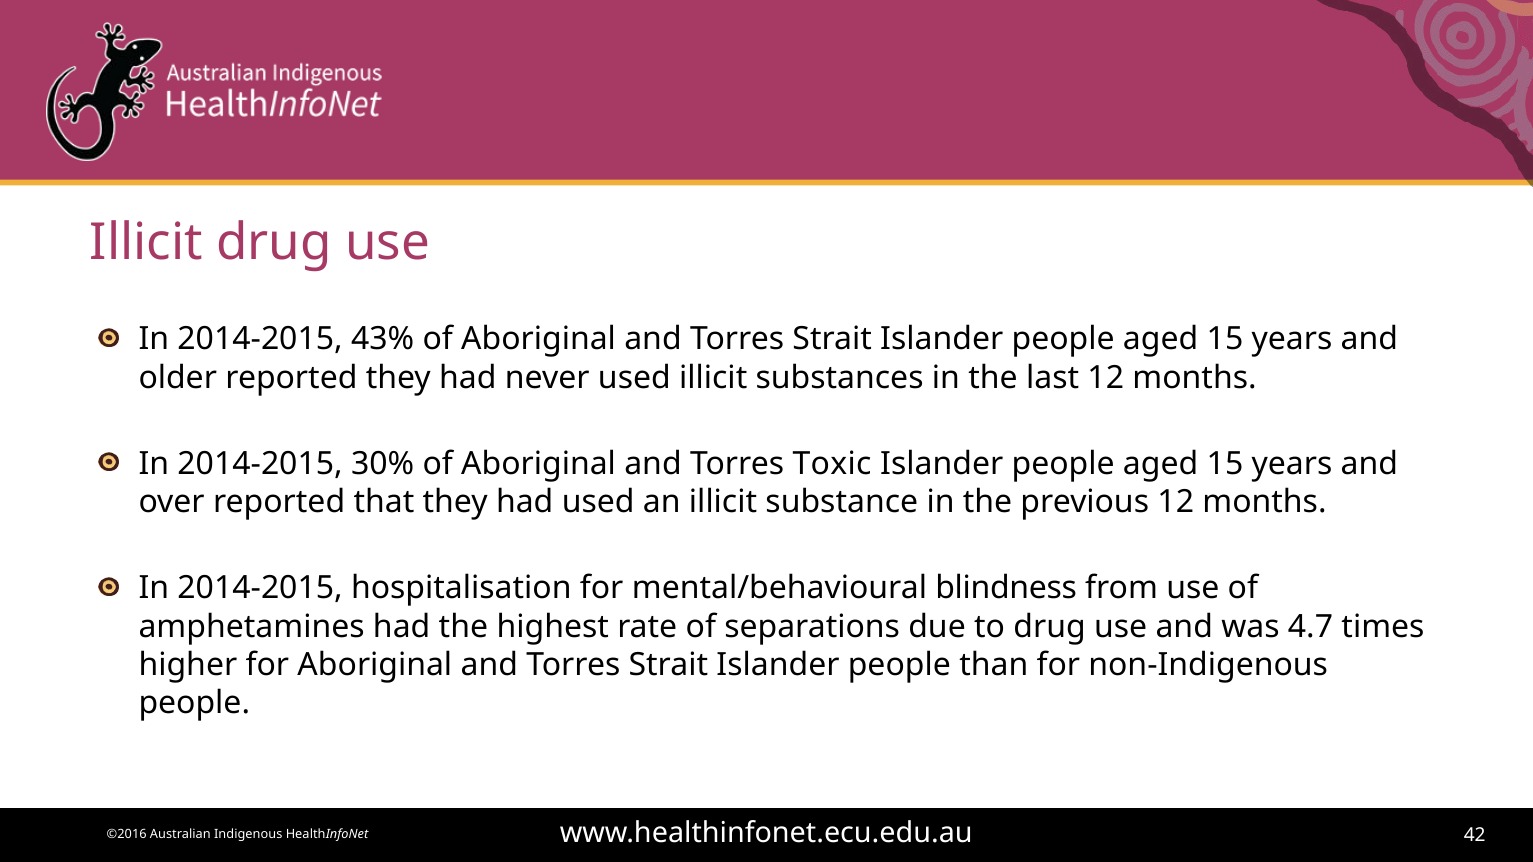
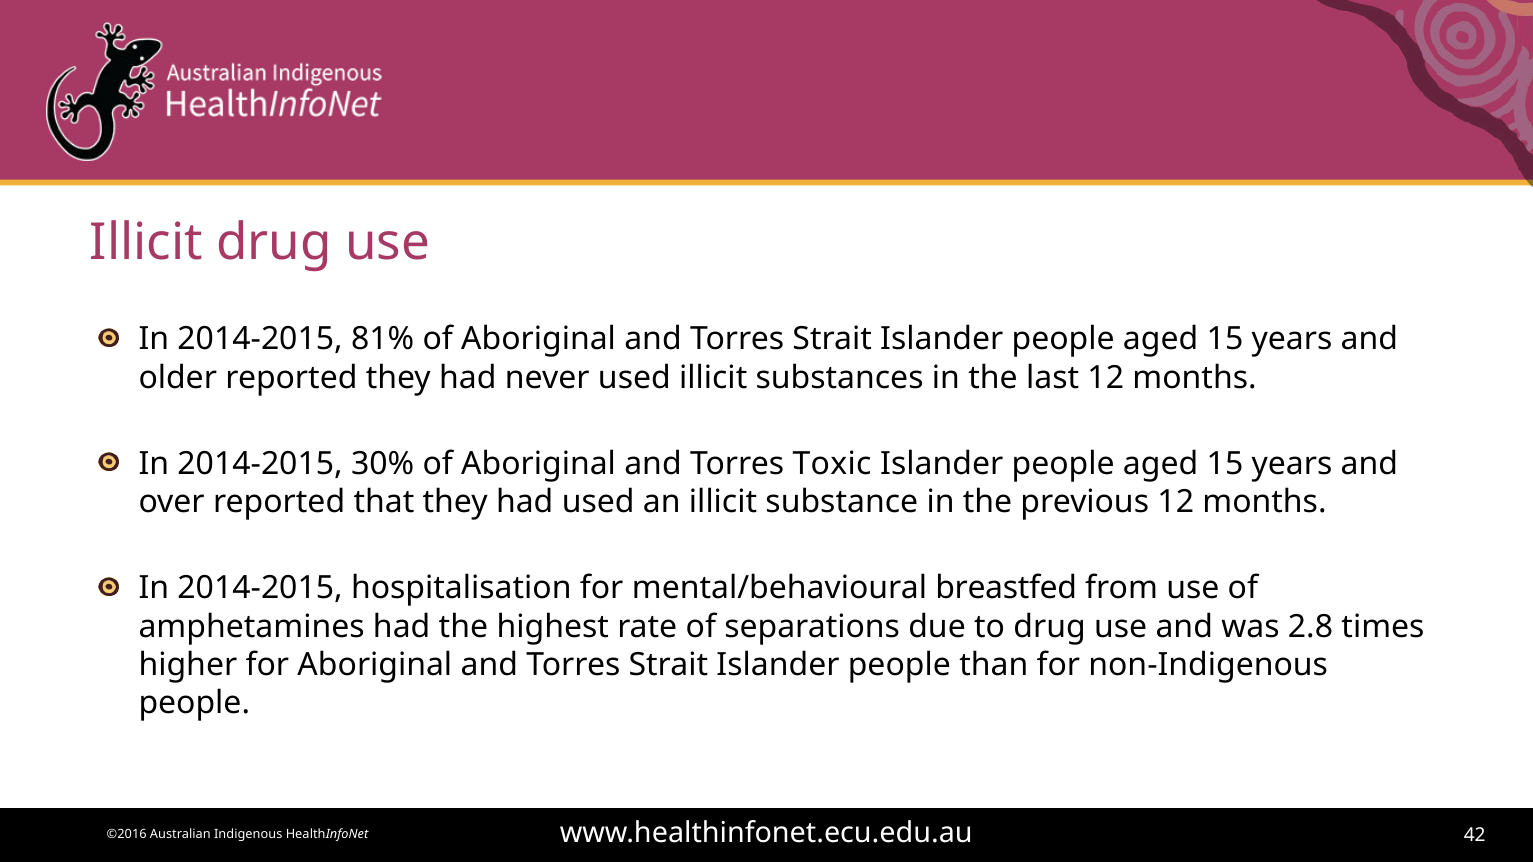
43%: 43% -> 81% (383, 339)
blindness: blindness -> breastfed (1006, 589)
4.7: 4.7 -> 2.8 (1311, 627)
